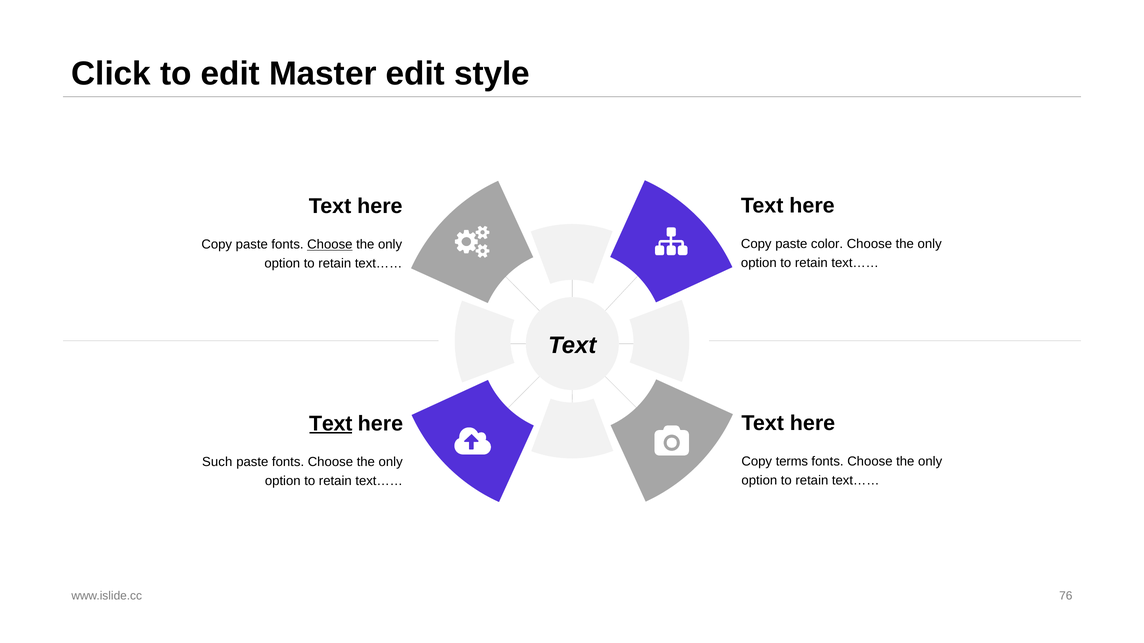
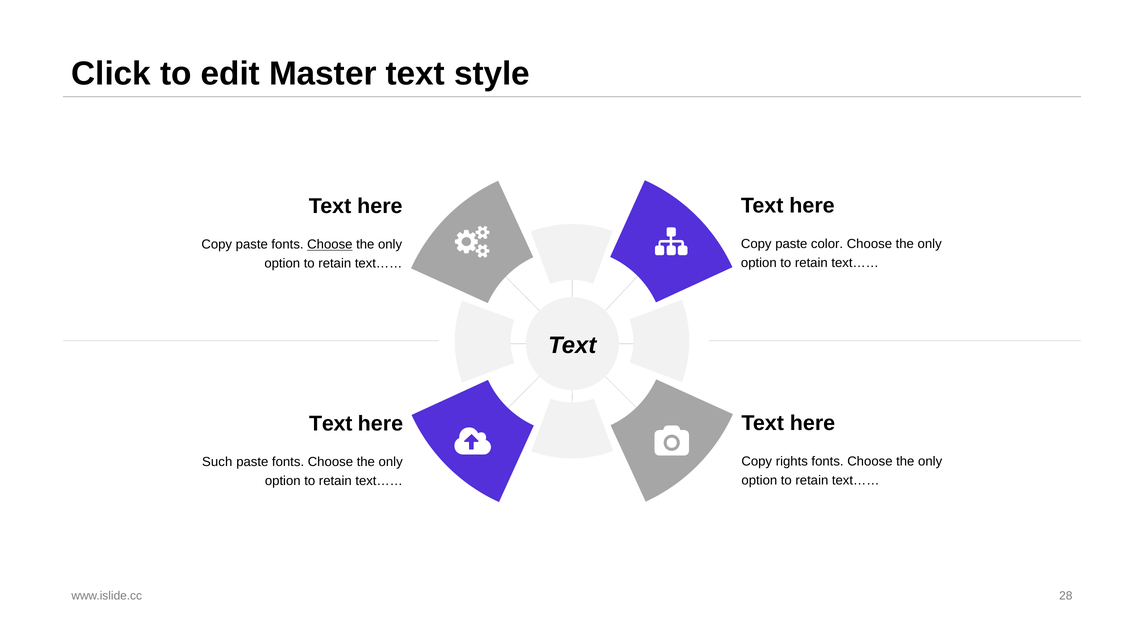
Master edit: edit -> text (415, 74)
Text underline: present -> none (331, 424)
terms: terms -> rights (792, 462)
76: 76 -> 28 (1066, 596)
